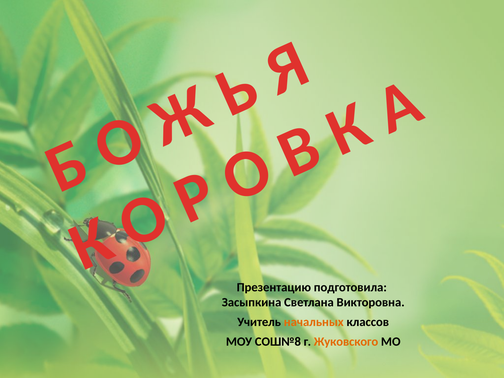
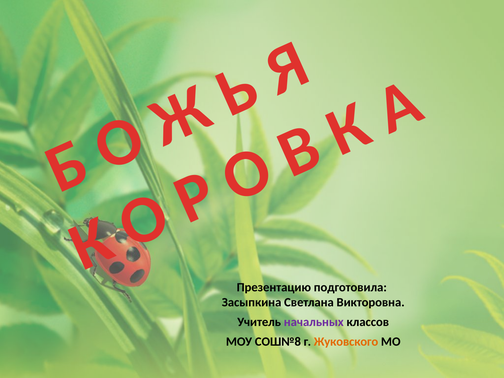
начальных colour: orange -> purple (314, 322)
